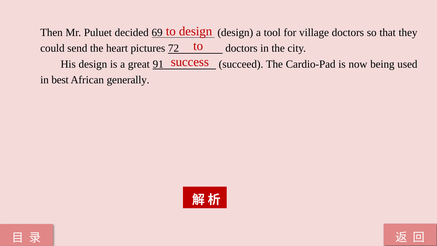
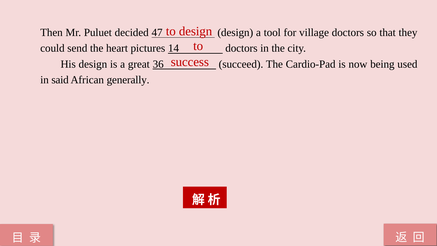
69: 69 -> 47 (157, 33)
72: 72 -> 14 (174, 48)
91: 91 -> 36 (158, 64)
best: best -> said (60, 80)
